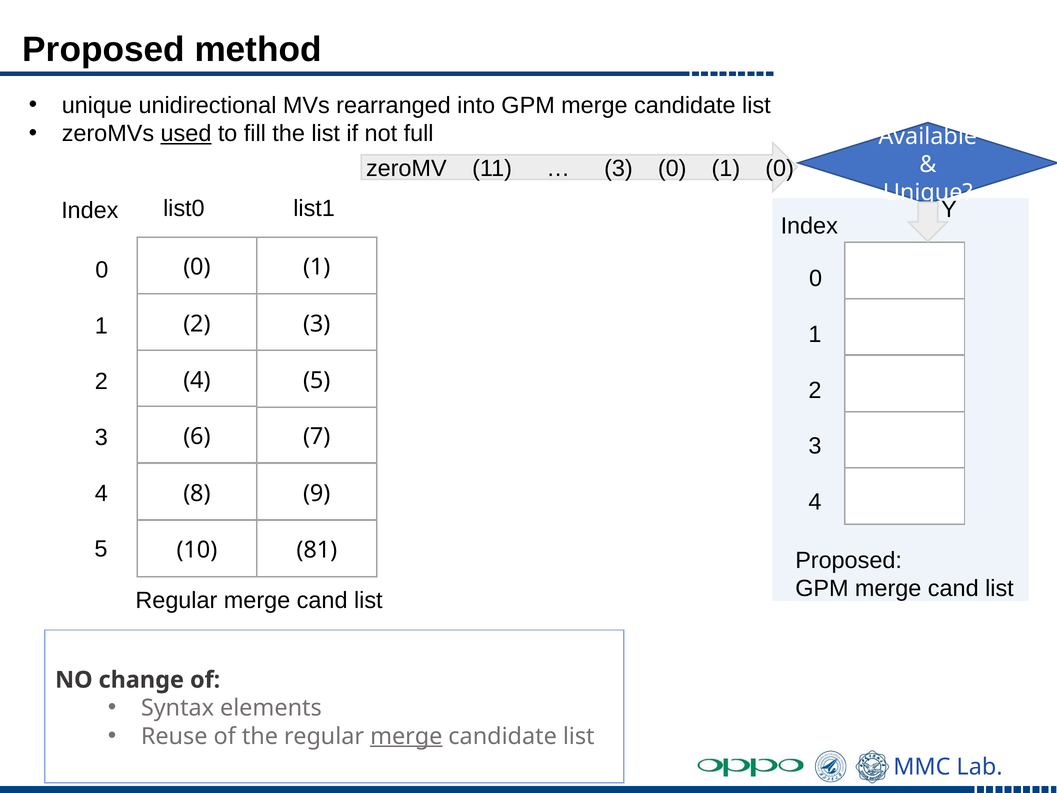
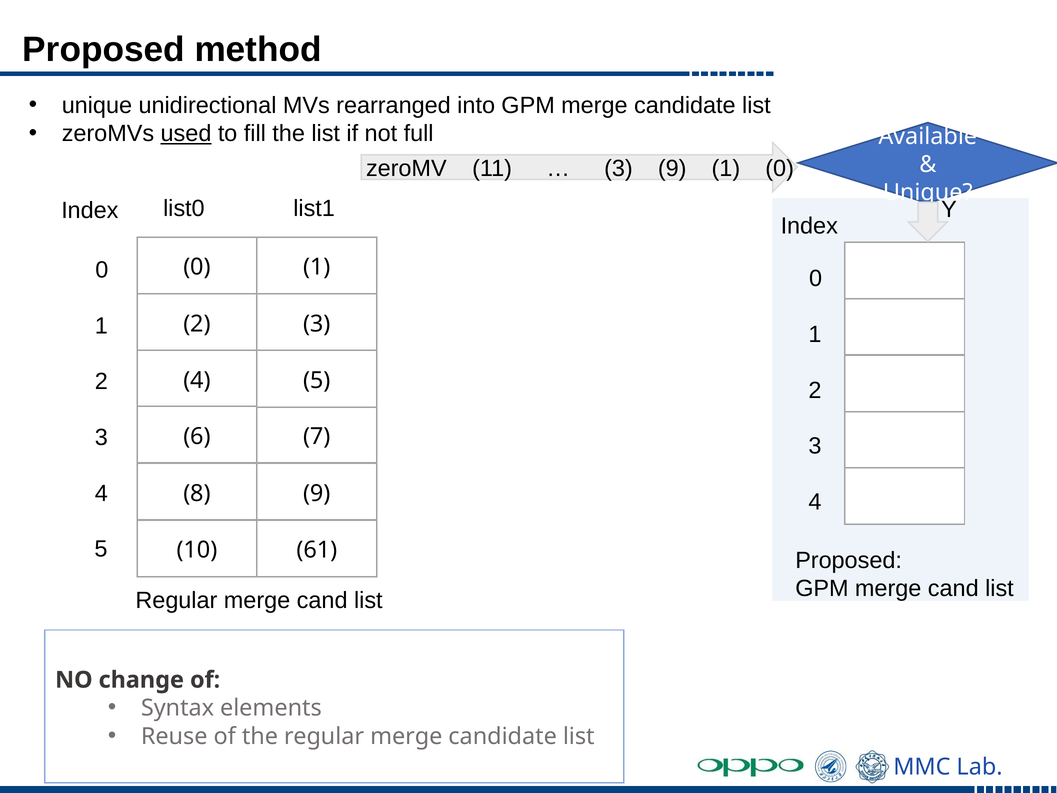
11 0: 0 -> 9 (672, 168)
81: 81 -> 61 (317, 550)
merge underline: present -> none (406, 736)
